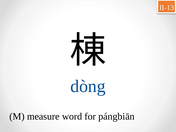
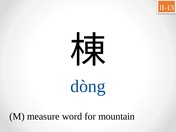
pángbiān: pángbiān -> mountain (117, 116)
